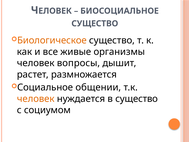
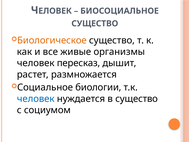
вопросы: вопросы -> пересказ (79, 63)
общении: общении -> биологии (98, 87)
человек colour: orange -> blue (36, 99)
